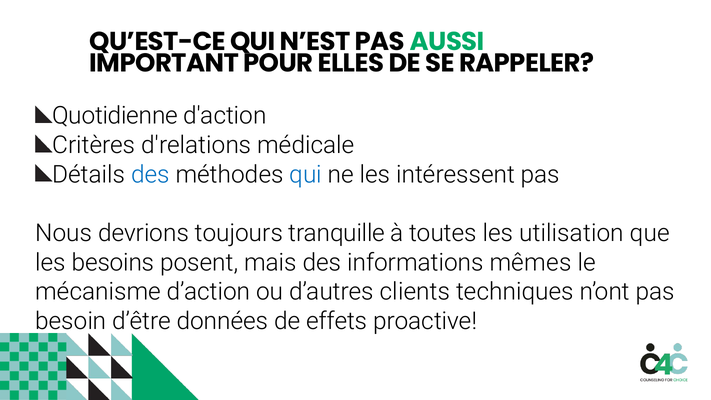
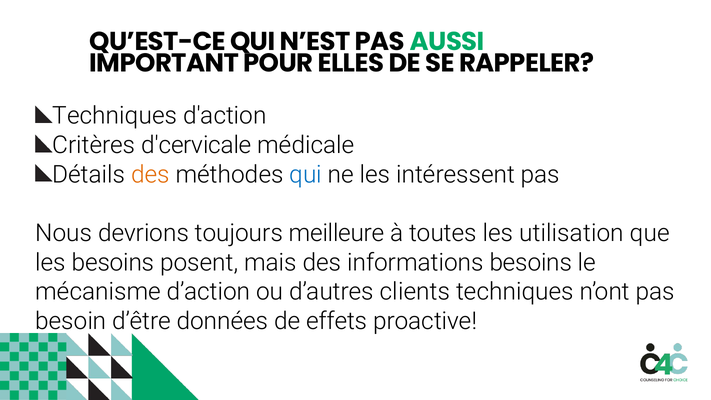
Quotidienne: Quotidienne -> Techniques (115, 116)
d'relations: d'relations -> d'cervicale (196, 145)
des colour: blue -> orange (150, 175)
tranquille: tranquille -> meilleure (337, 233)
informations mêmes: mêmes -> besoins (531, 263)
